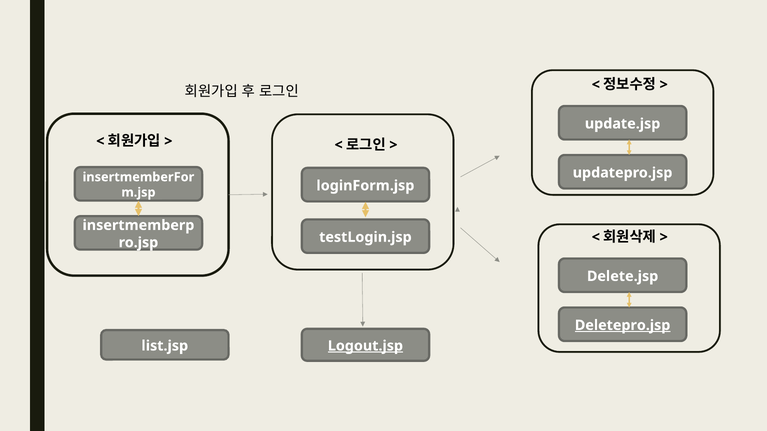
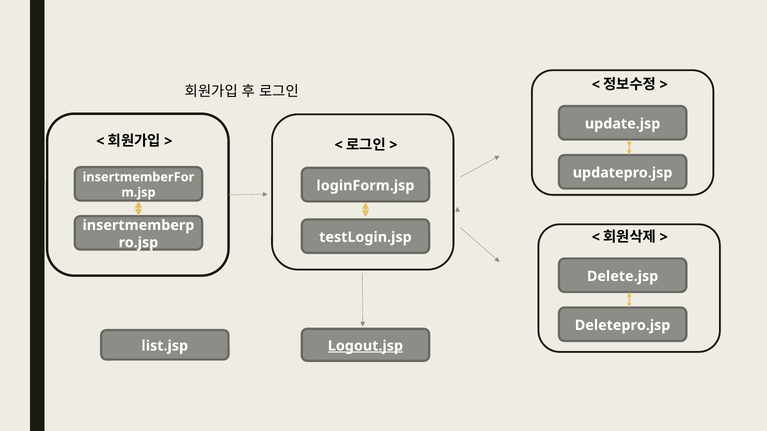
Deletepro.jsp underline: present -> none (623, 326)
